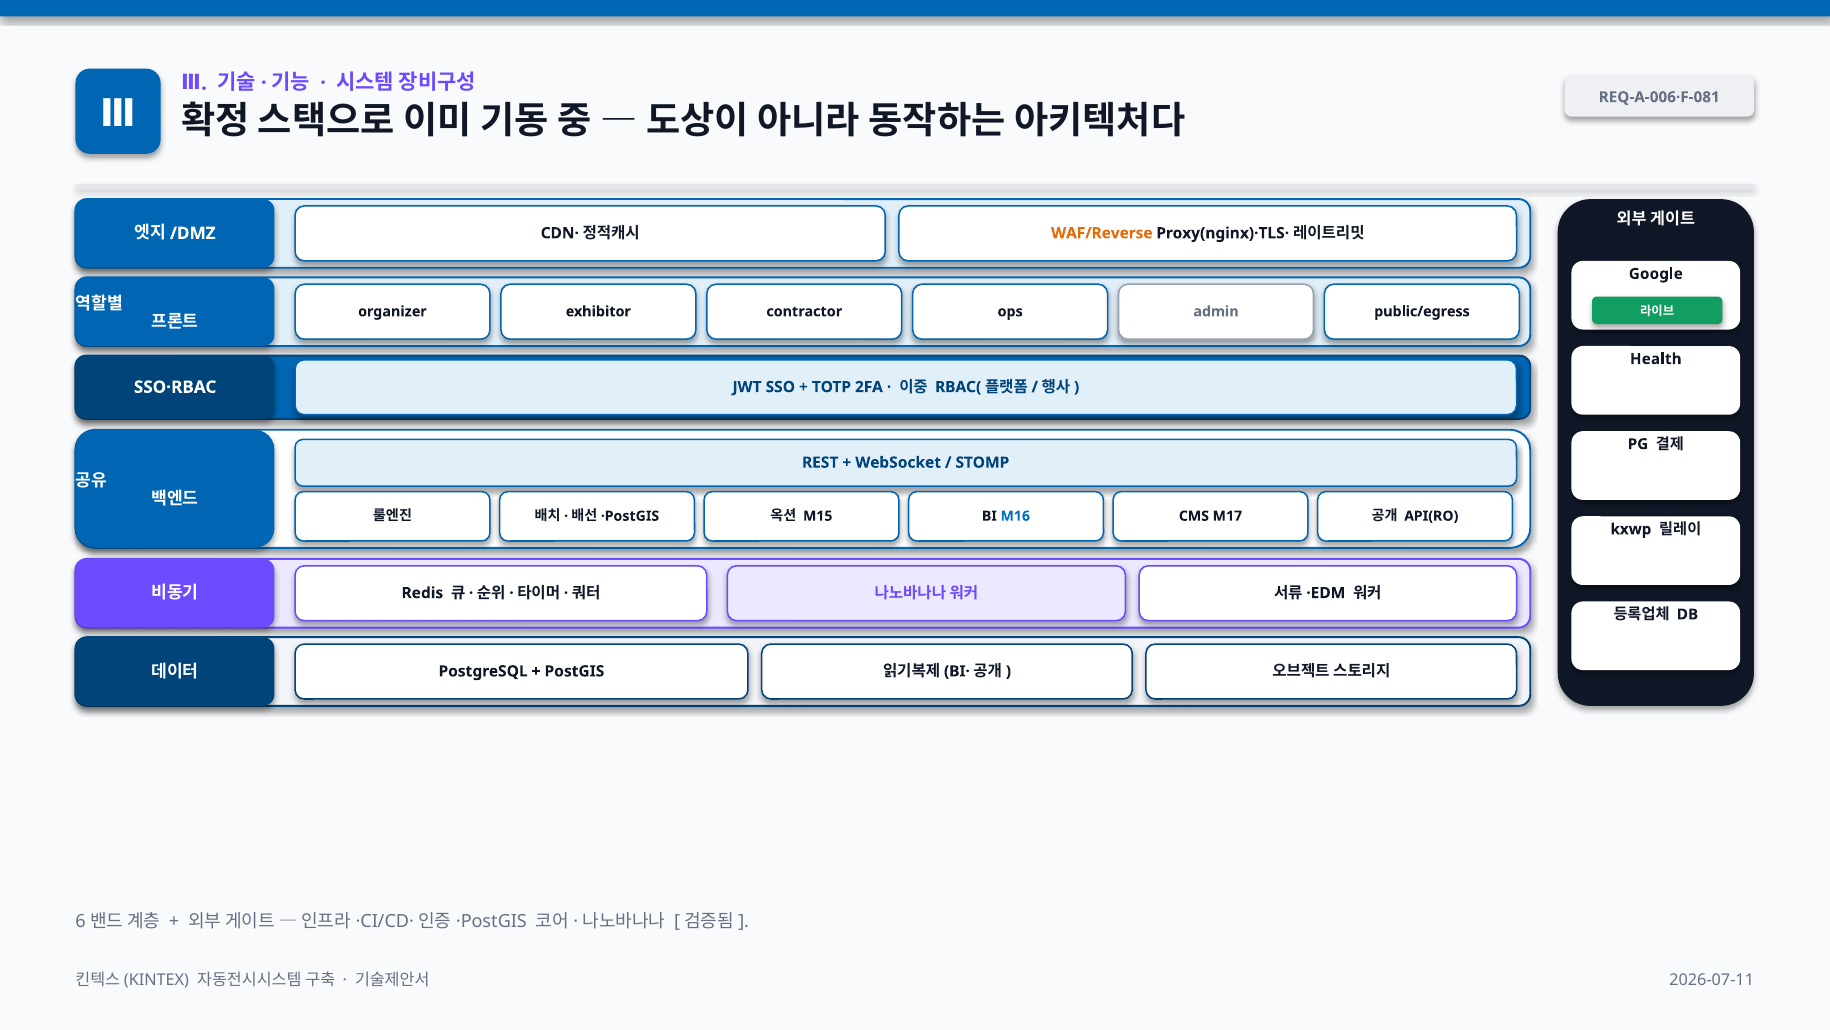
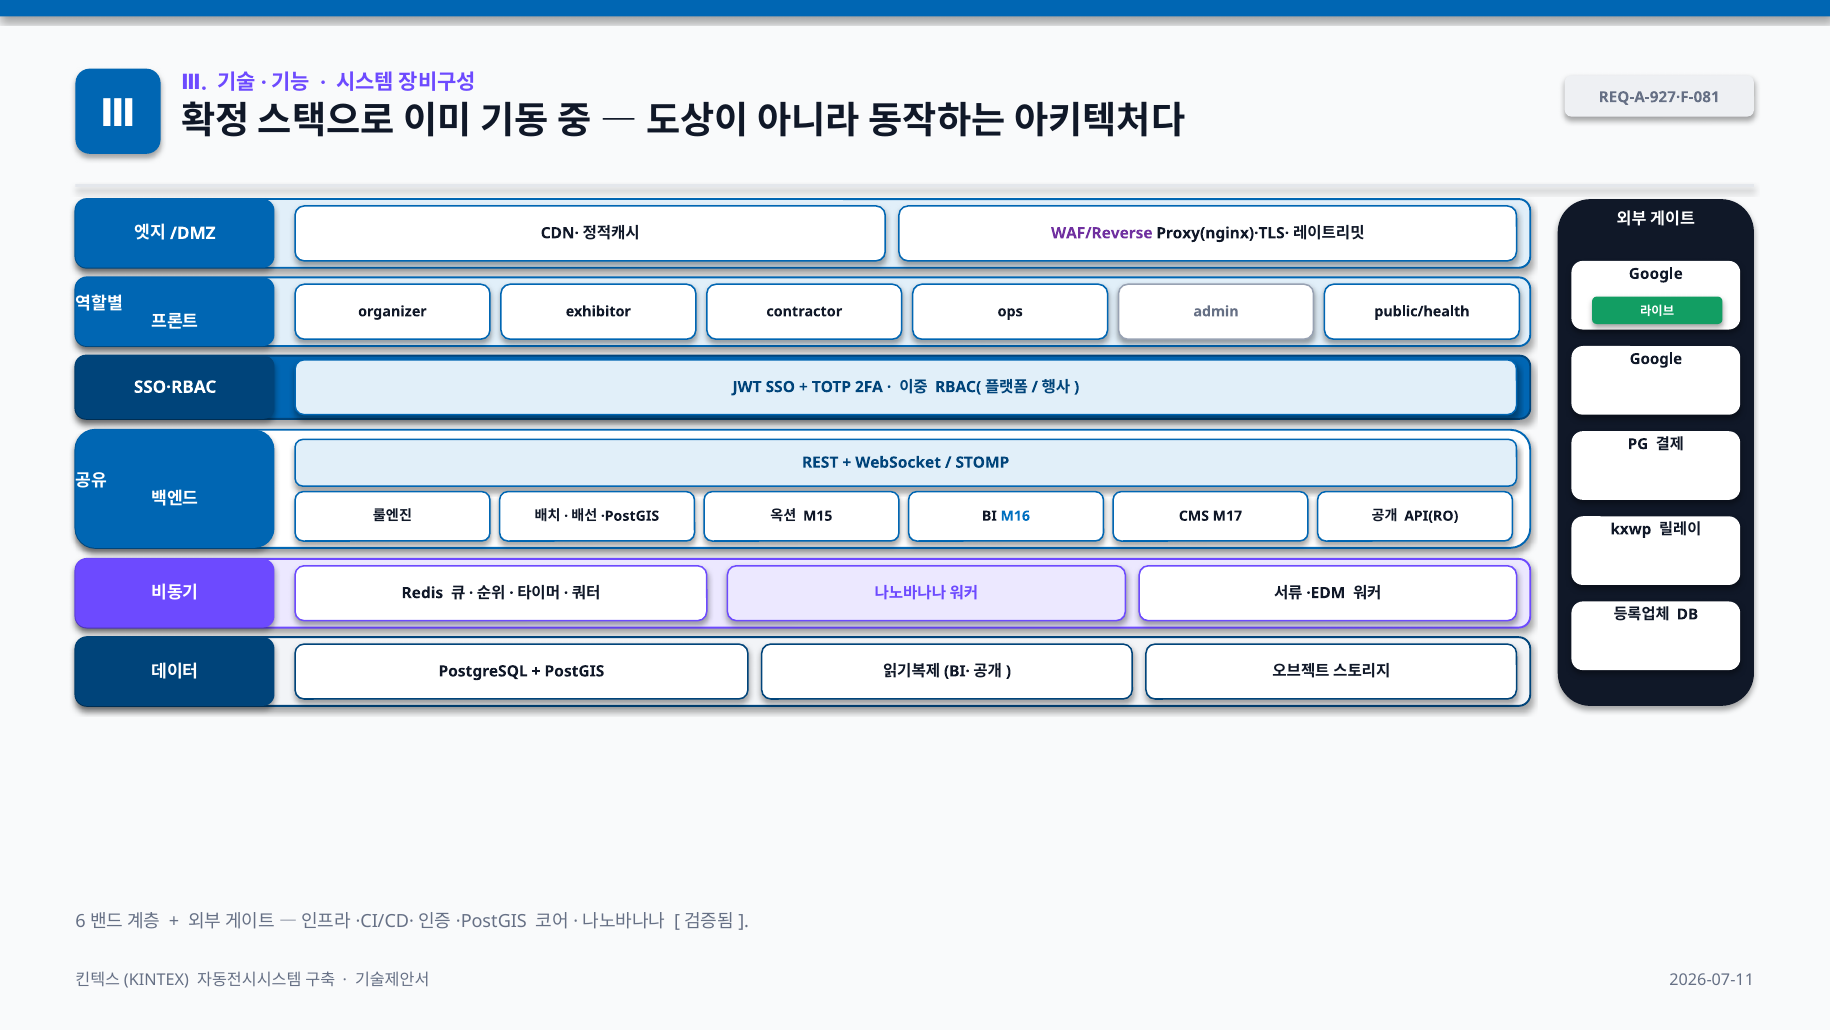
REQ-A-006·F-081: REQ-A-006·F-081 -> REQ-A-927·F-081 (1659, 97)
WAF/Reverse colour: orange -> purple (1102, 233)
public/egress: public/egress -> public/health (1422, 311)
Health: Health -> Google (1656, 359)
